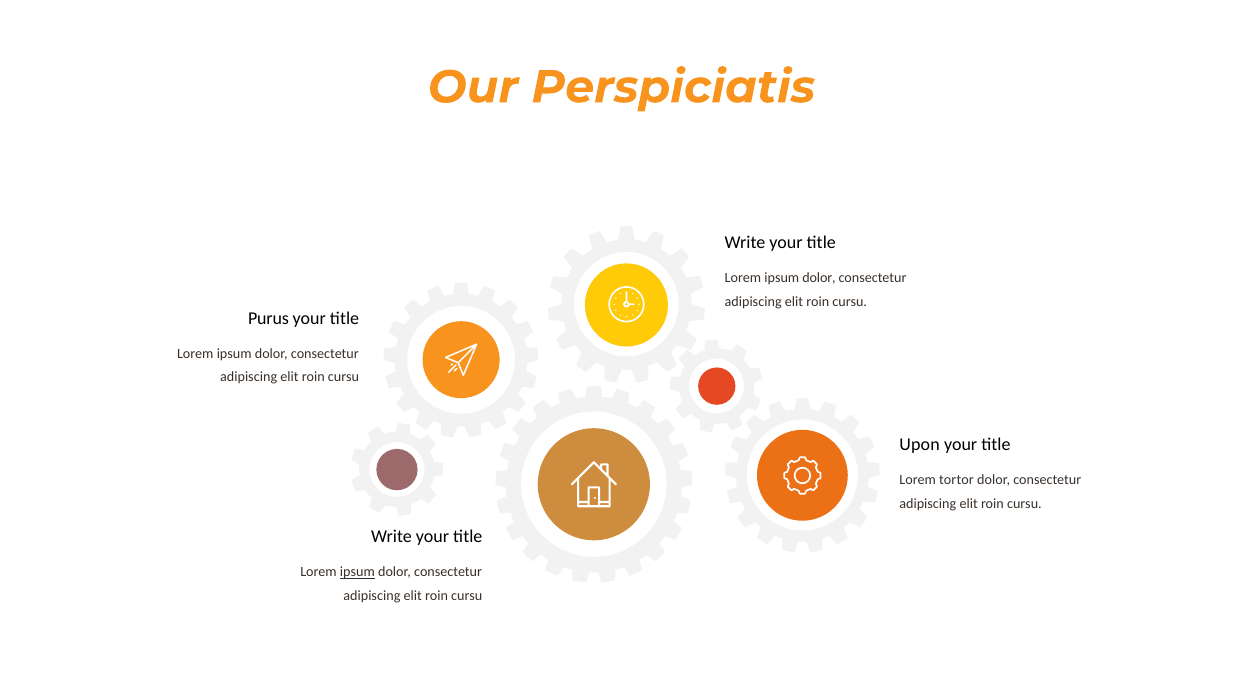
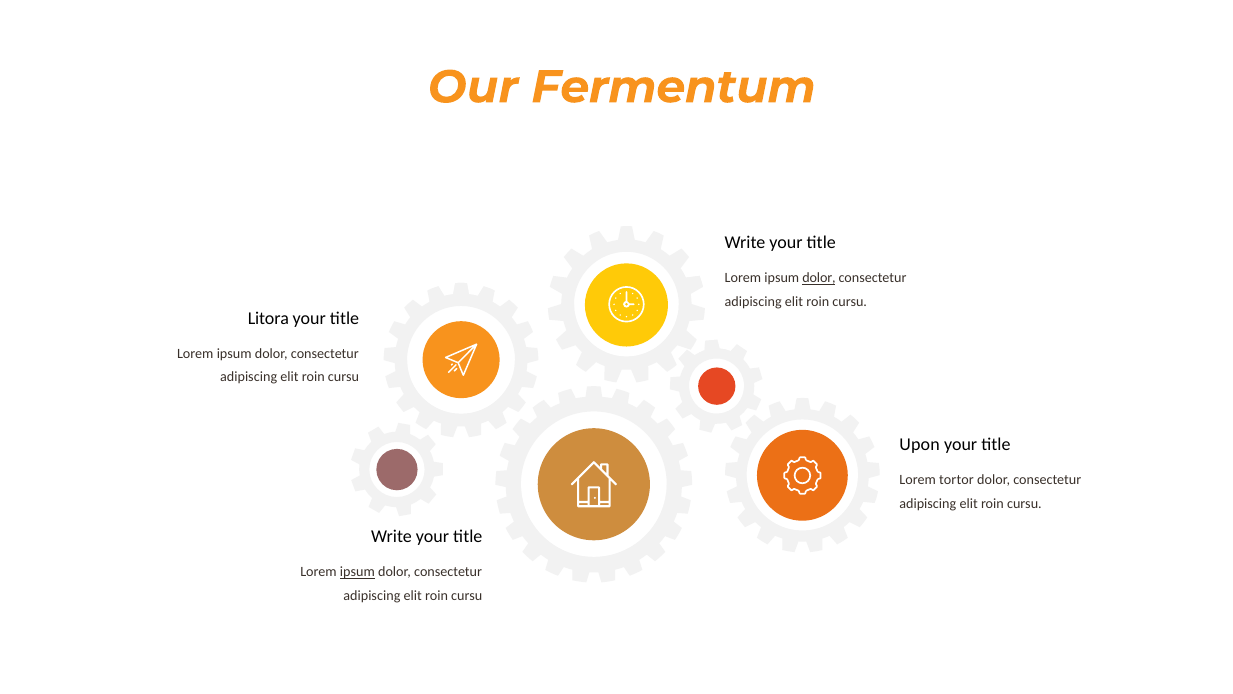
Perspiciatis: Perspiciatis -> Fermentum (674, 87)
dolor underline: none -> present (819, 278)
Purus: Purus -> Litora (268, 318)
